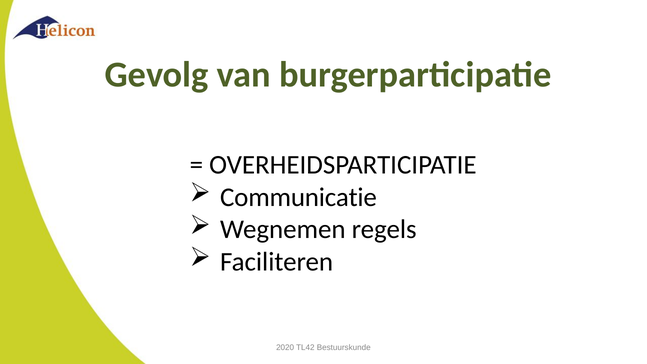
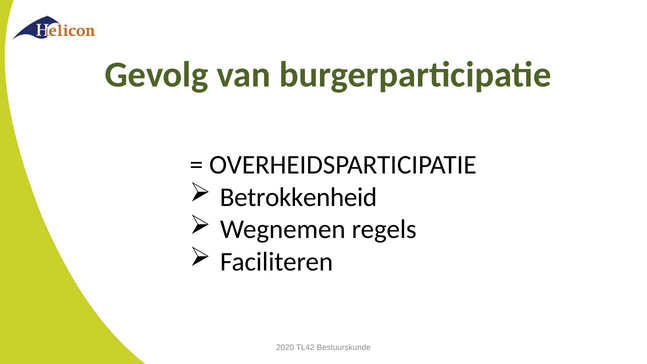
Communicatie: Communicatie -> Betrokkenheid (298, 197)
